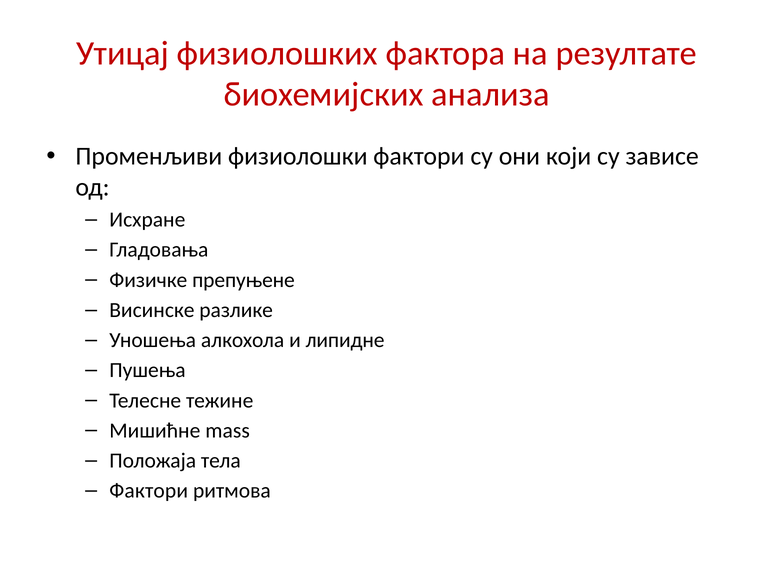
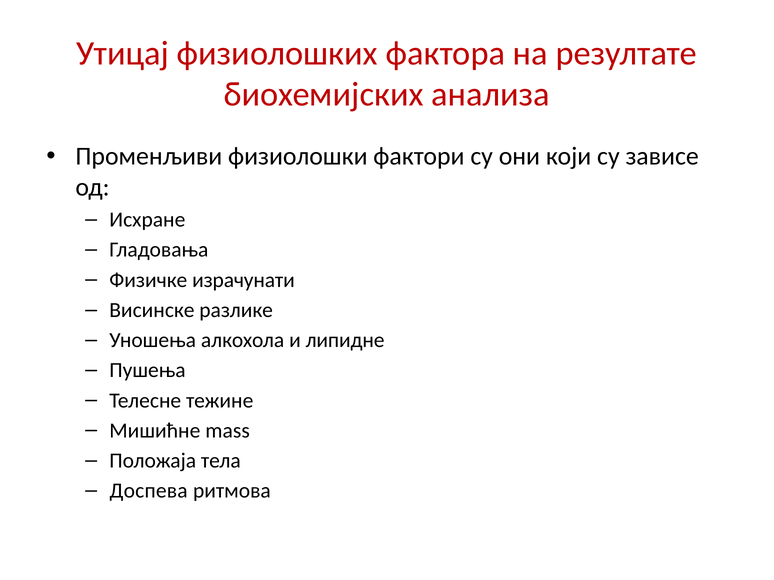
препуњене: препуњене -> израчунати (243, 280)
Фактори: Фактори -> Доспева (149, 491)
